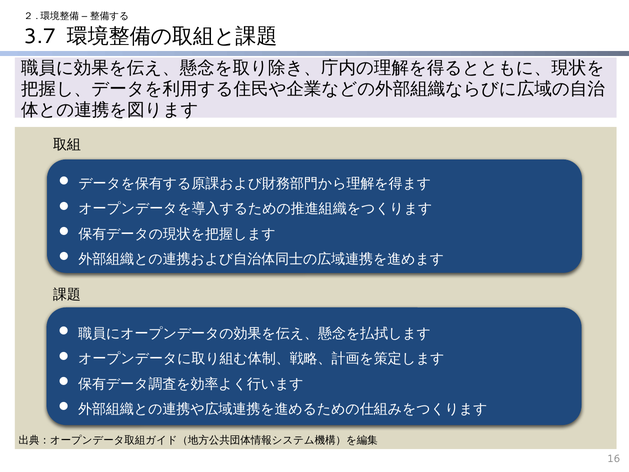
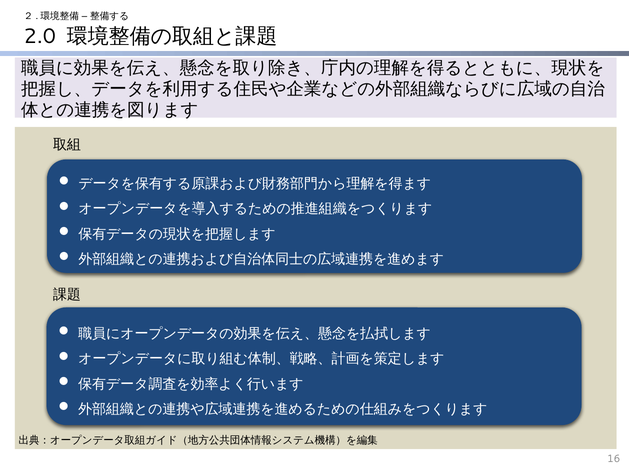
3.7: 3.7 -> 2.0 (40, 36)
